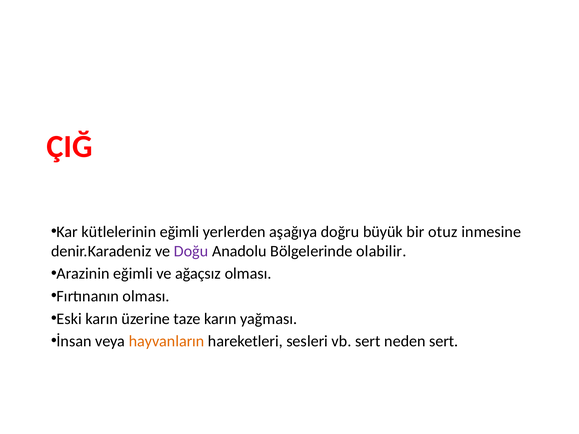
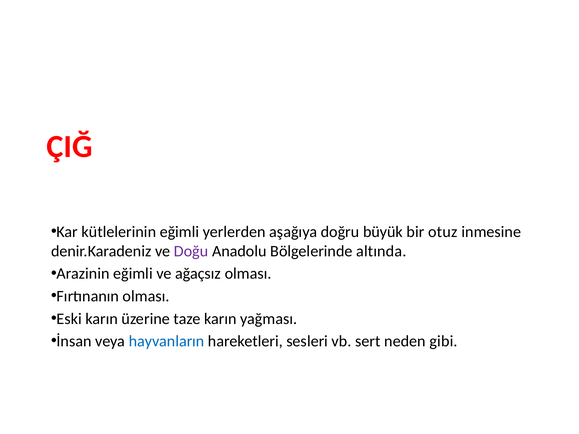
olabilir: olabilir -> altında (381, 251)
hayvanların colour: orange -> blue (167, 341)
neden sert: sert -> gibi (444, 341)
